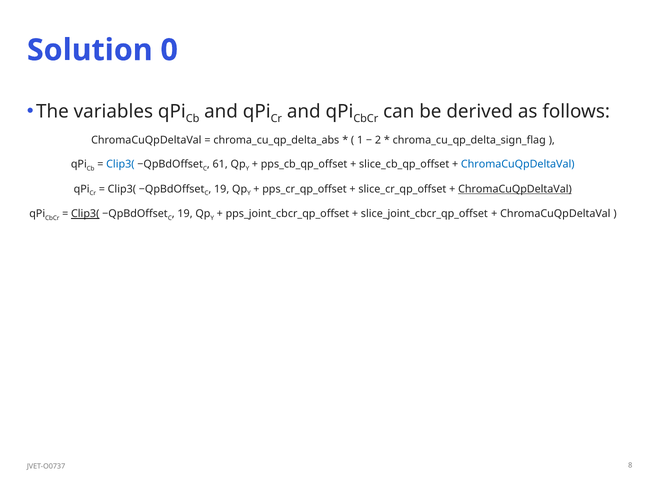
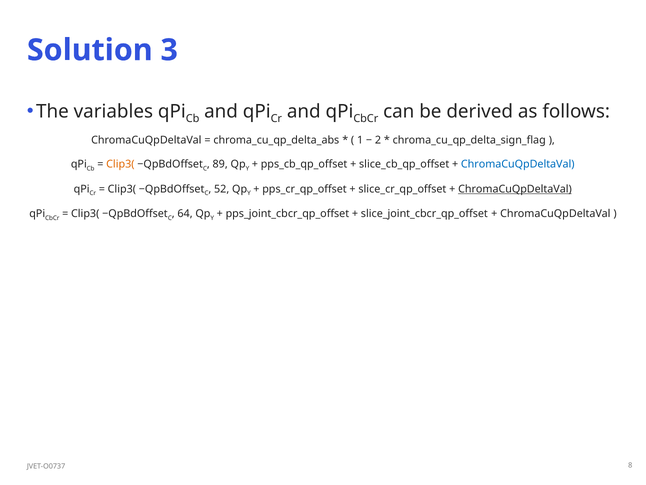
0: 0 -> 3 (169, 50)
Clip3( colour: blue -> orange (120, 164)
61: 61 -> 89 (220, 164)
19: 19 -> 52 (222, 189)
Clip3( underline: present -> none (85, 214)
19: 19 -> 64 (185, 214)
